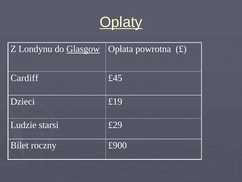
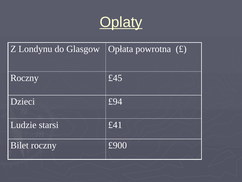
Glasgow underline: present -> none (83, 49)
Cardiff: Cardiff -> Roczny (25, 78)
£19: £19 -> £94 (115, 101)
£29: £29 -> £41 (115, 125)
